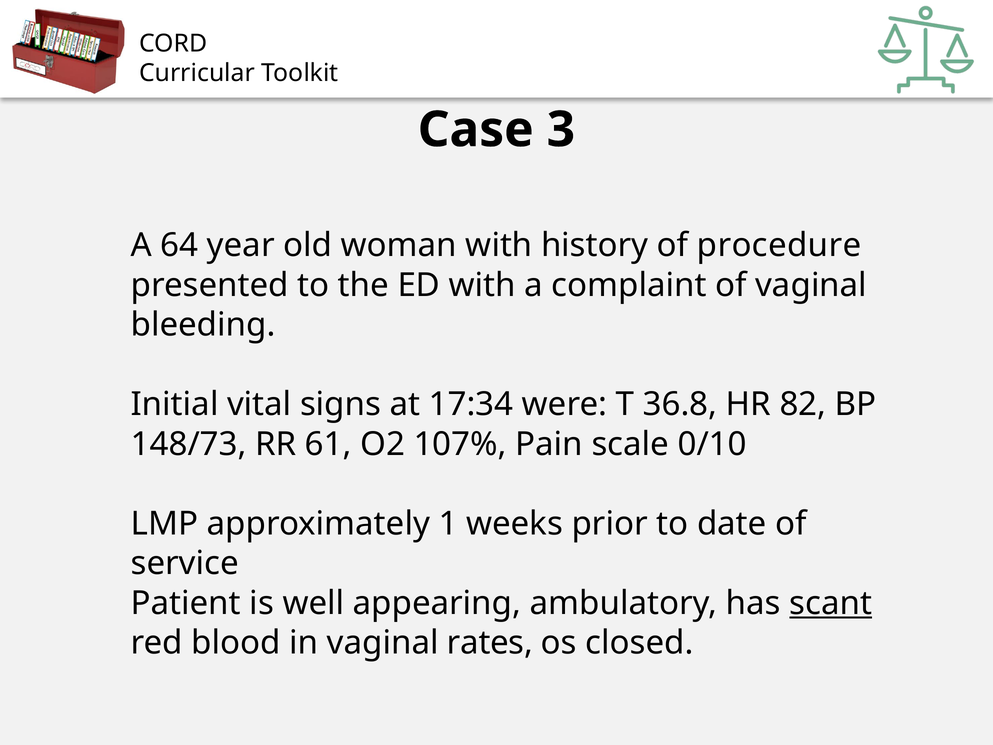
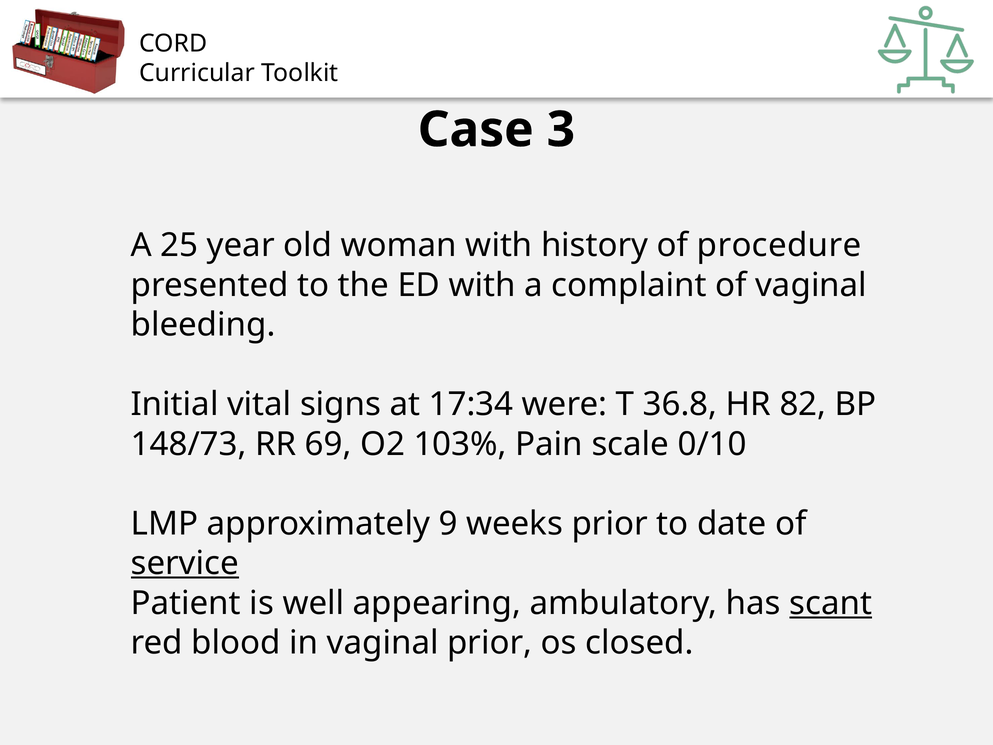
64: 64 -> 25 (179, 245)
61: 61 -> 69 (328, 444)
107%: 107% -> 103% (460, 444)
1: 1 -> 9 (448, 523)
service underline: none -> present (185, 563)
vaginal rates: rates -> prior (490, 643)
